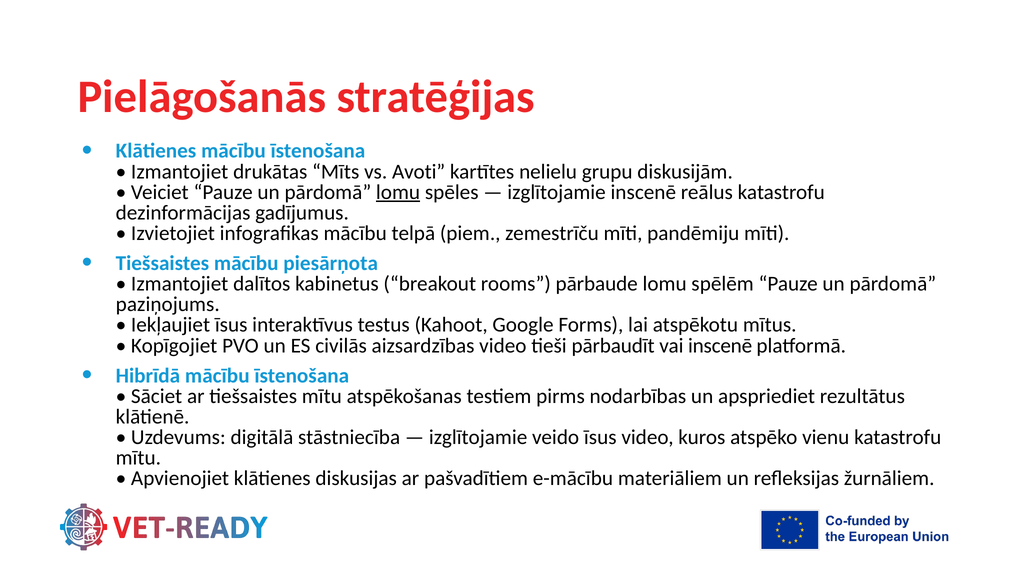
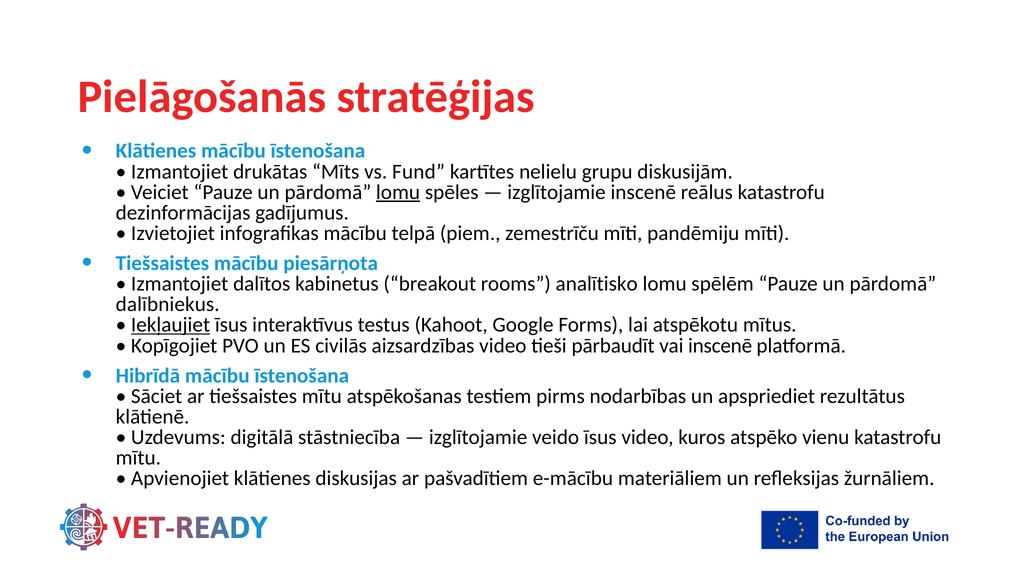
Avoti: Avoti -> Fund (418, 172)
pārbaude: pārbaude -> analītisko (597, 284)
paziņojums: paziņojums -> dalībniekus (168, 305)
Iekļaujiet underline: none -> present (171, 325)
